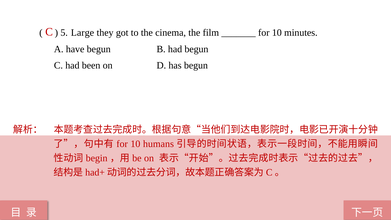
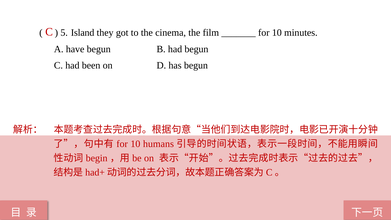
Large: Large -> Island (83, 33)
